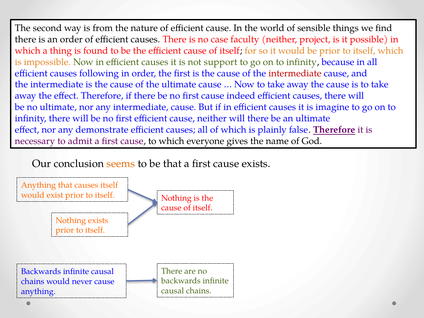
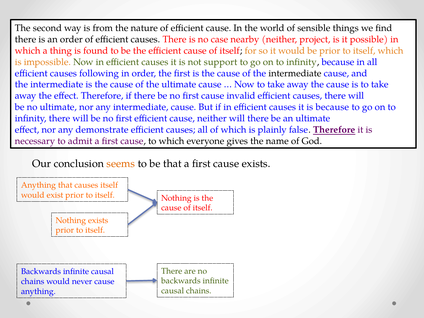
faculty: faculty -> nearby (245, 39)
intermediate colour: red -> black (295, 73)
indeed: indeed -> invalid (241, 96)
is imagine: imagine -> because (332, 107)
